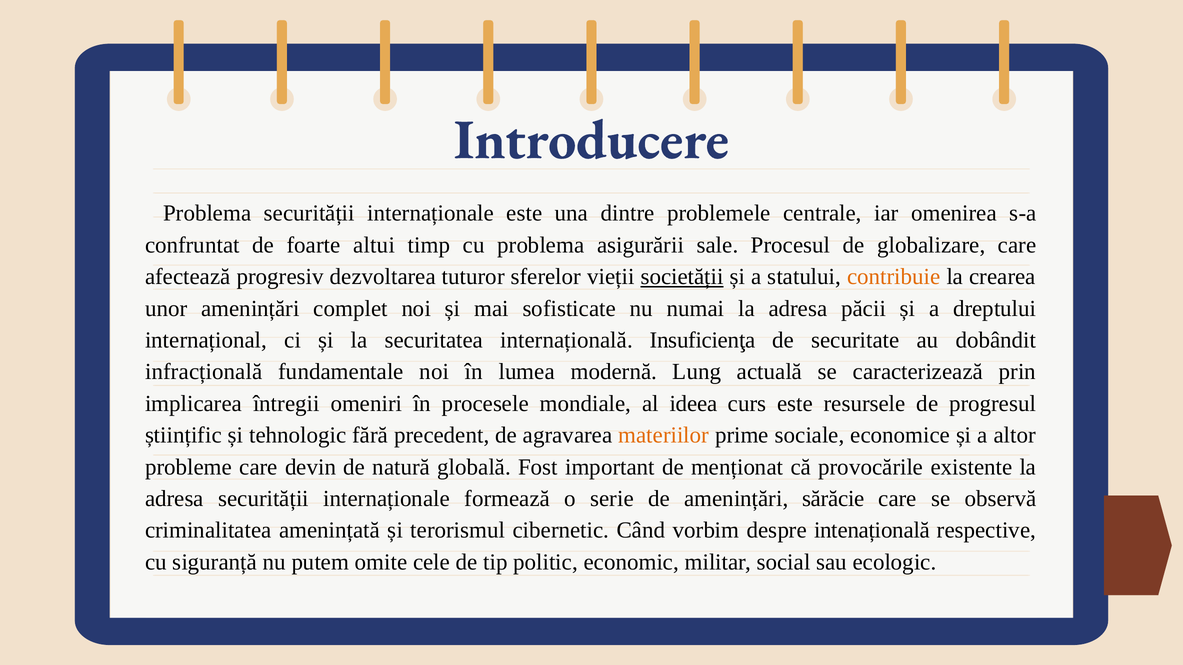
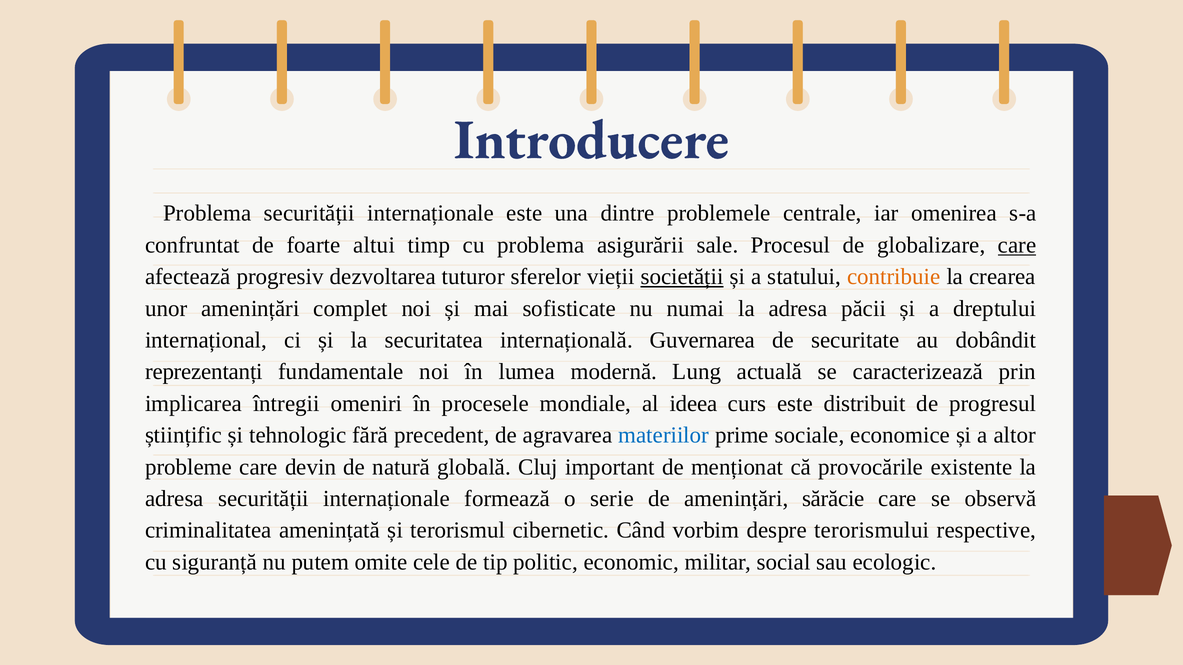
care underline: none -> present (1017, 245)
Insuficienţa: Insuficienţa -> Guvernarea (703, 340)
infracțională: infracțională -> reprezentanți (204, 372)
resursele: resursele -> distribuit (865, 404)
materiilor colour: orange -> blue (664, 436)
Fost: Fost -> Cluj (538, 467)
intenațională: intenațională -> terorismului (872, 531)
